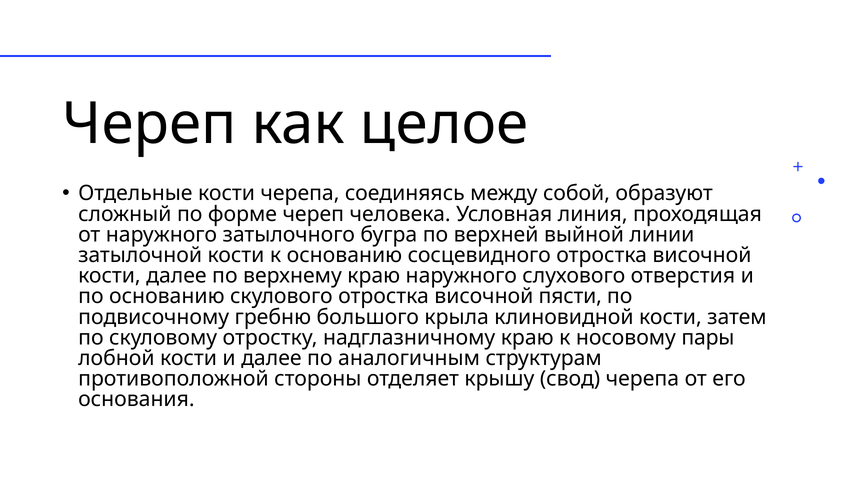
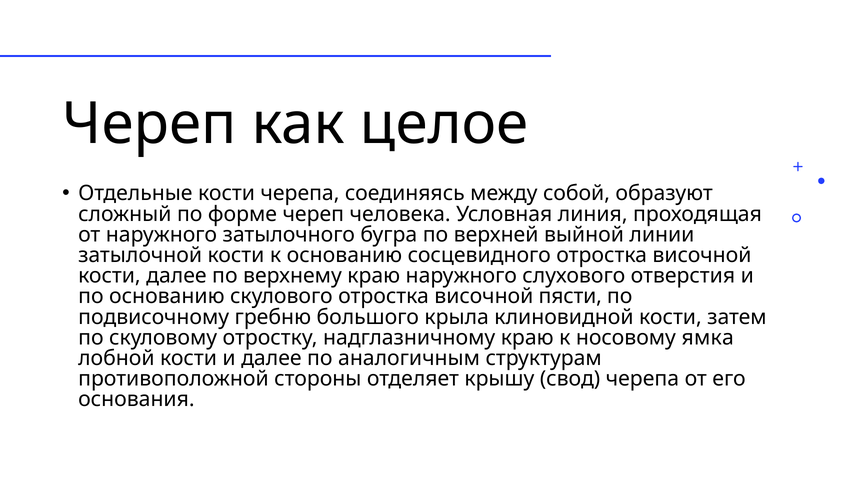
пары: пары -> ямка (708, 338)
